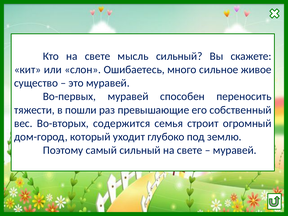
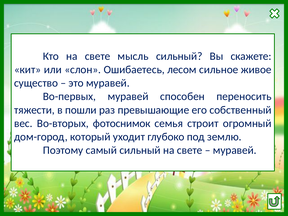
много: много -> лесом (182, 70)
содержится: содержится -> фотоснимок (122, 123)
